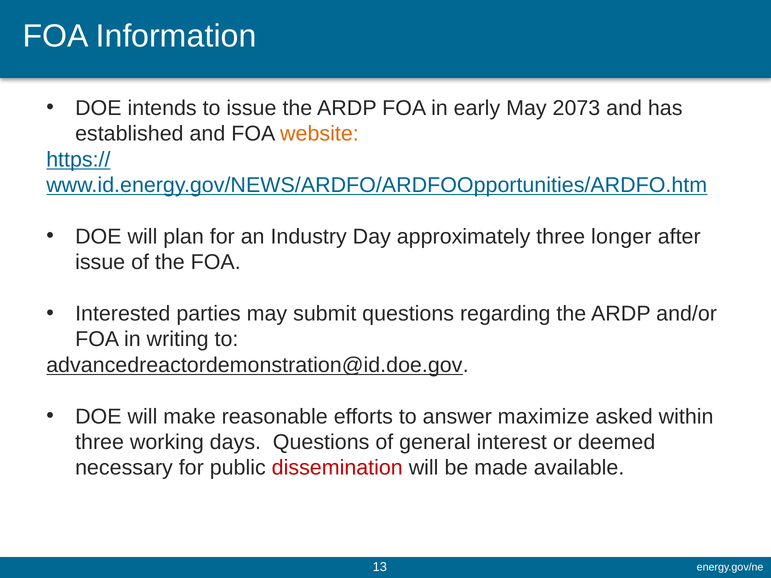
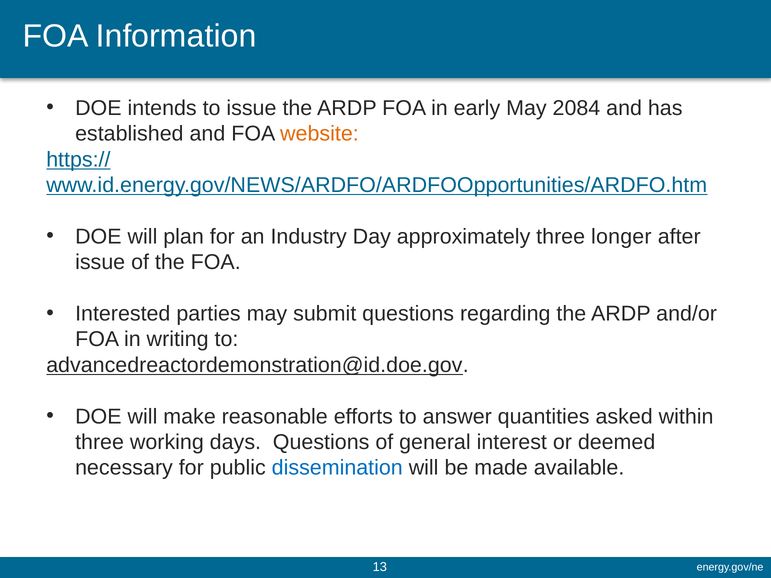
2073: 2073 -> 2084 (576, 108)
maximize: maximize -> quantities (544, 417)
dissemination colour: red -> blue (337, 468)
